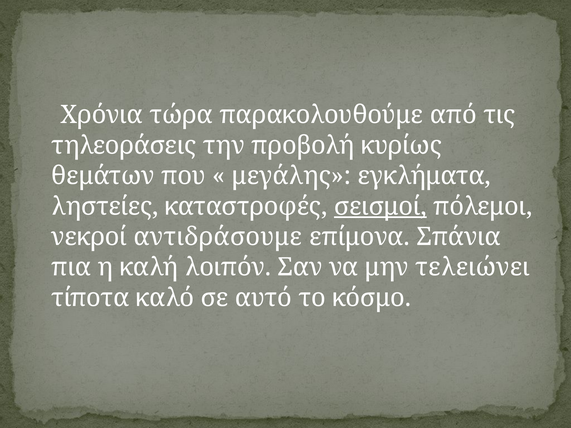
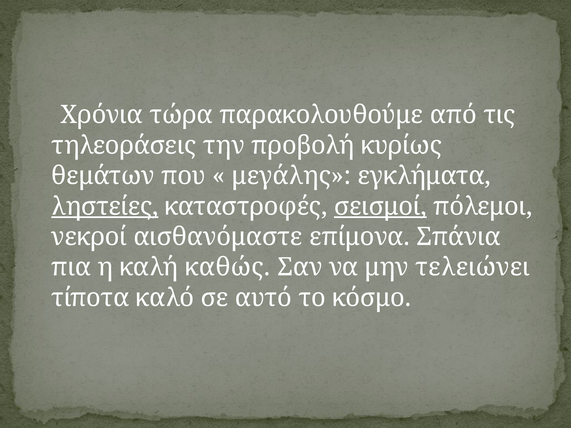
ληστείες underline: none -> present (105, 206)
αντιδράσουμε: αντιδράσουμε -> αισθανόμαστε (218, 237)
λοιπόν: λοιπόν -> καθώς (228, 267)
